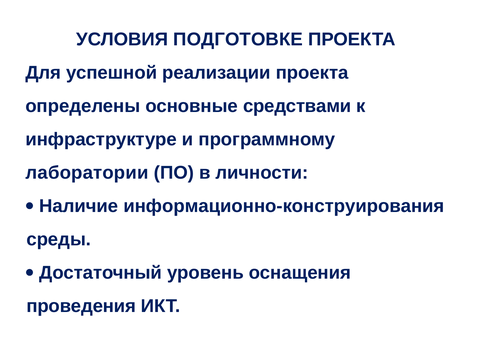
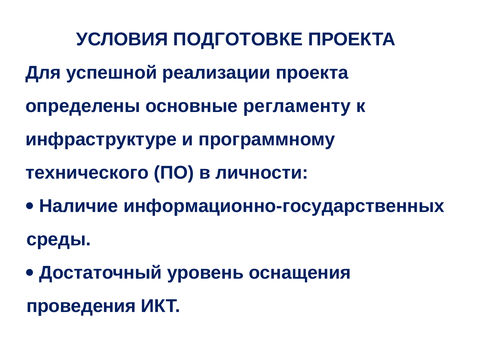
средствами: средствами -> регламенту (297, 106)
лаборатории: лаборатории -> технического (87, 173)
информационно-конструирования: информационно-конструирования -> информационно-государственных (284, 207)
